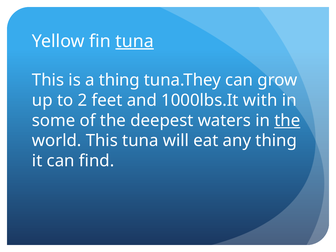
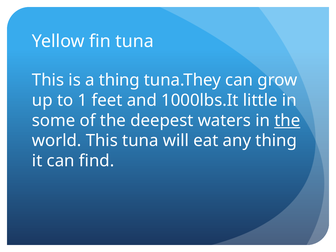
tuna underline: present -> none (135, 41)
2: 2 -> 1 (82, 100)
with: with -> little (260, 100)
